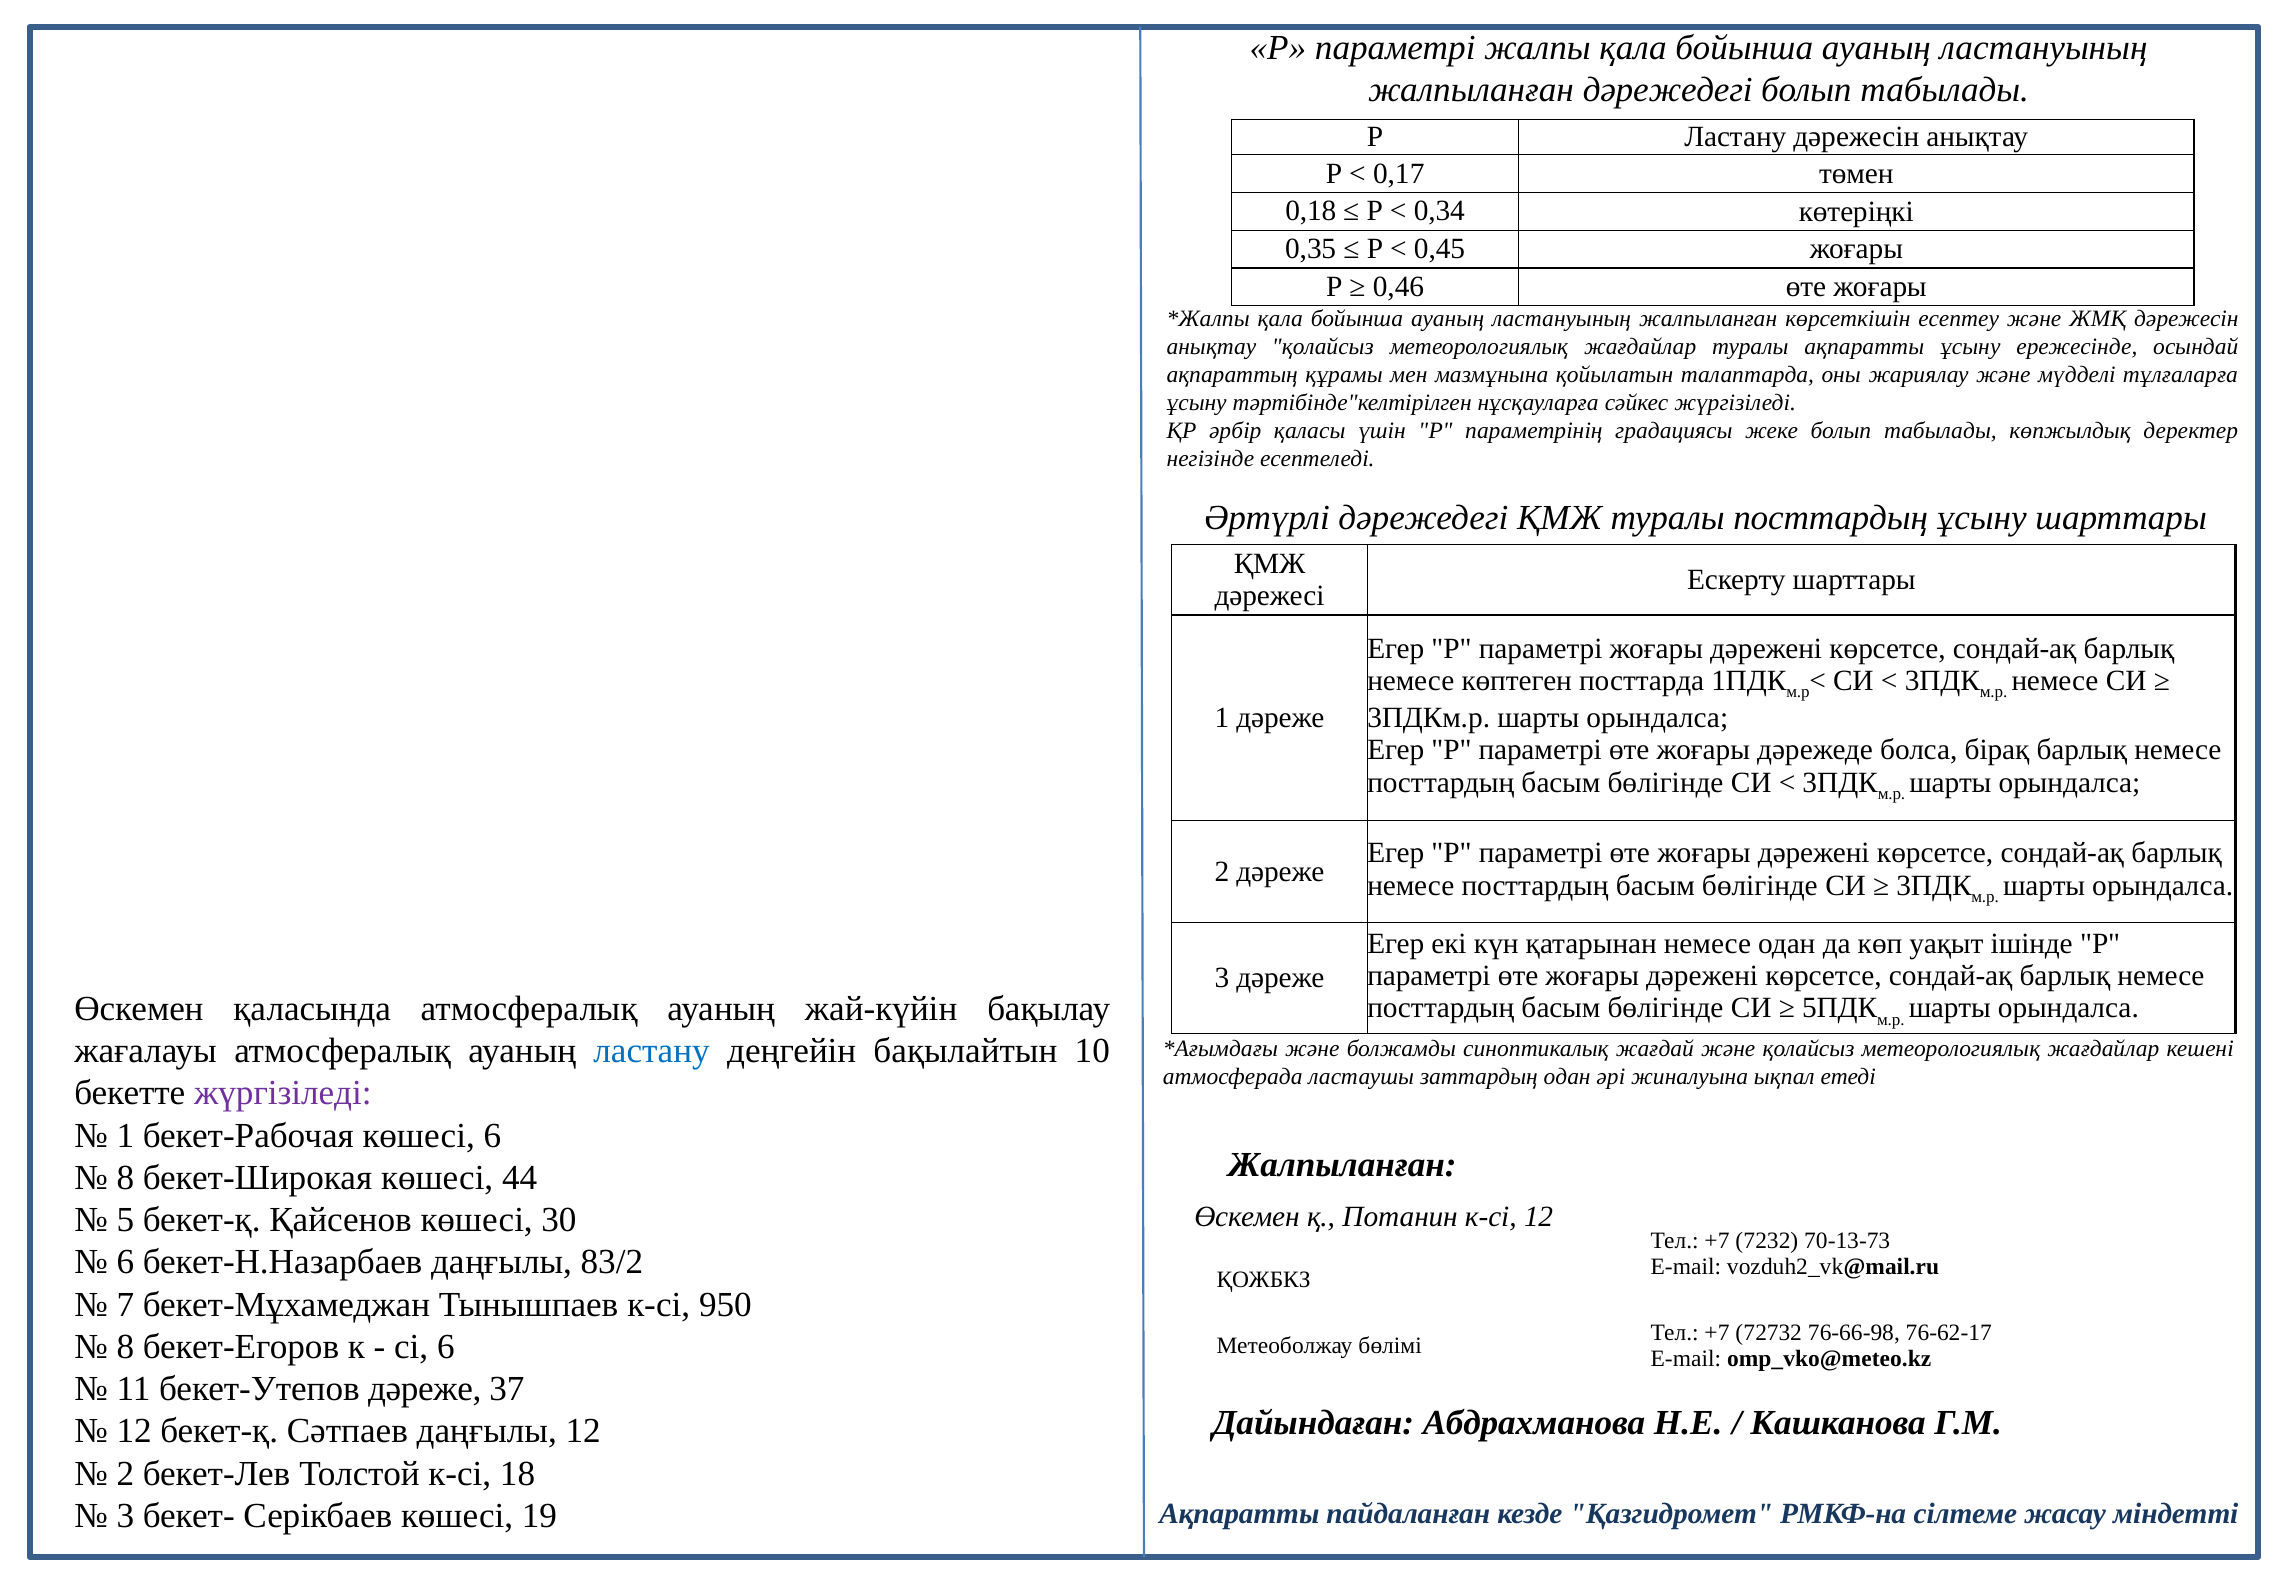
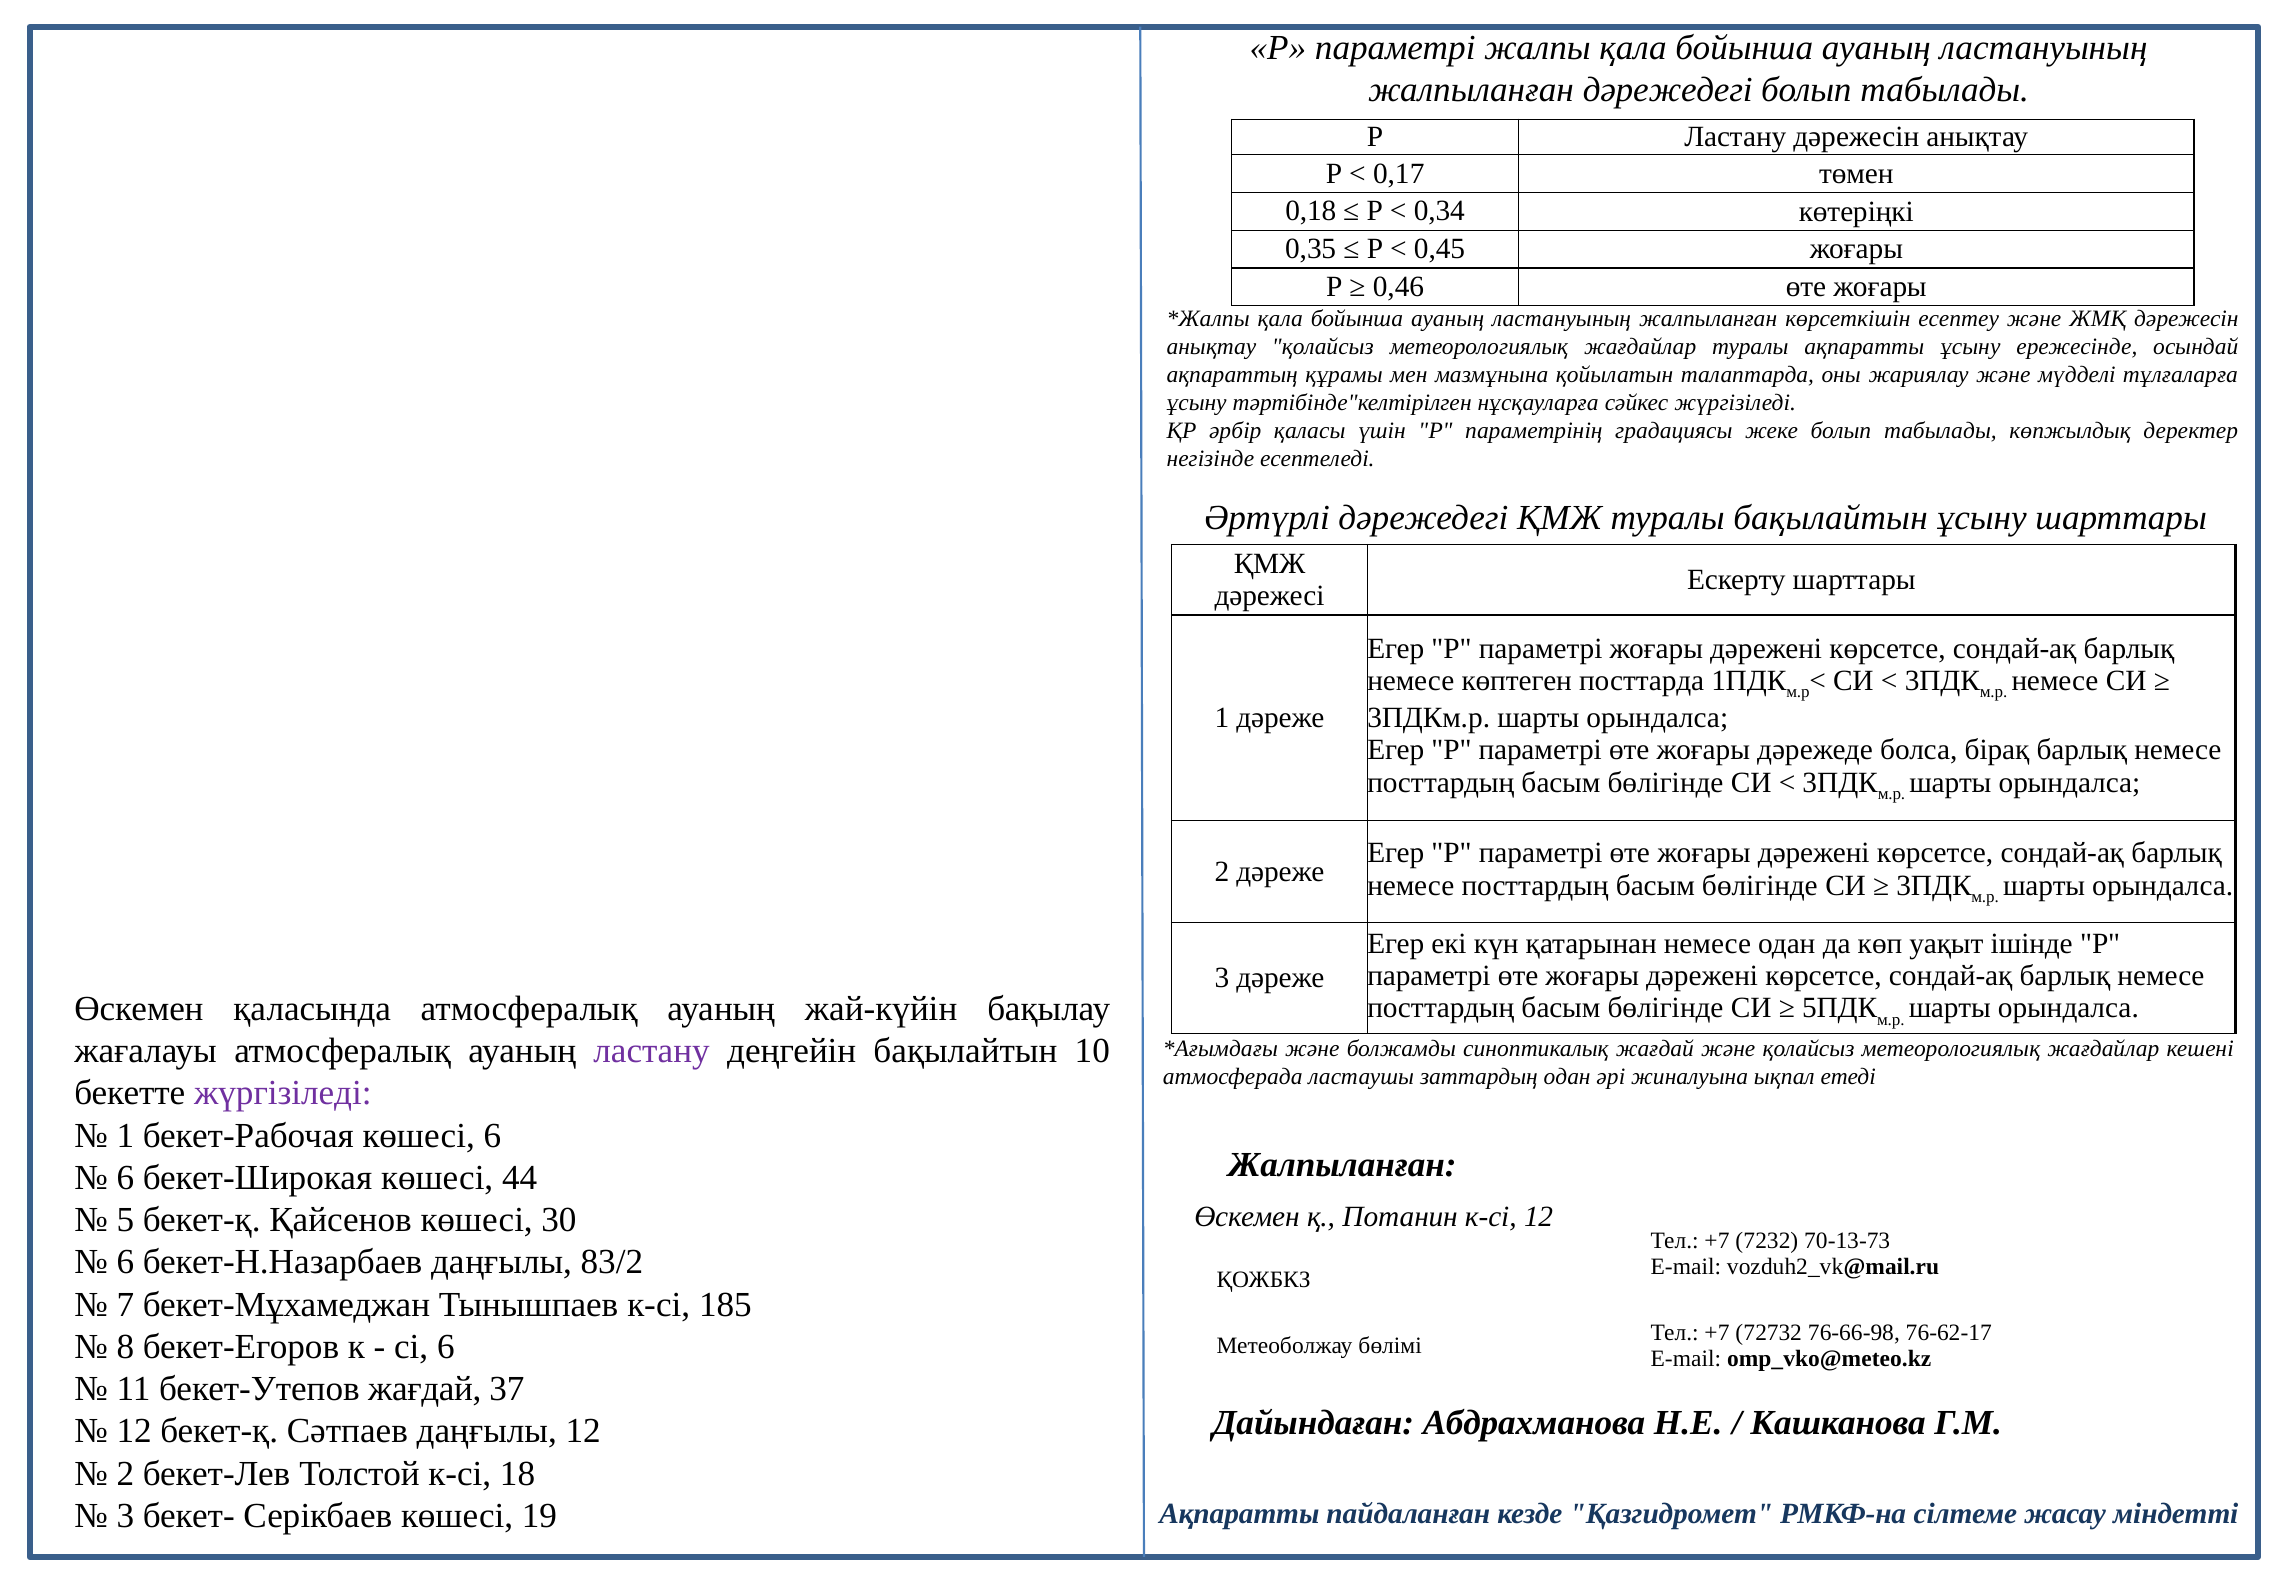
туралы посттардың: посттардың -> бақылайтын (1830, 518)
ластану colour: blue -> purple (652, 1051)
8: 8 -> 6 (125, 1178)
950: 950 -> 185 (725, 1304)
бекет-Утепов дәреже: дәреже -> жағдай (425, 1389)
